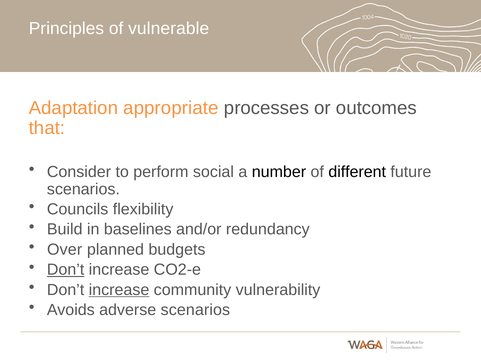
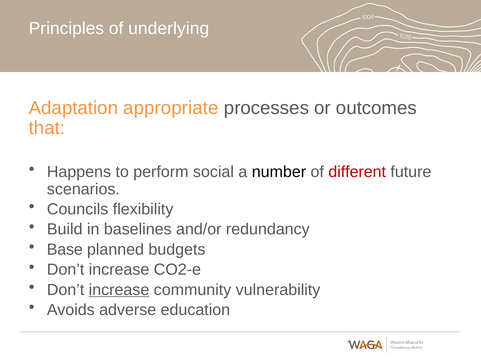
vulnerable: vulnerable -> underlying (169, 28)
Consider: Consider -> Happens (79, 172)
different colour: black -> red (357, 172)
Over: Over -> Base (65, 250)
Don’t underline: present -> none (66, 270)
adverse scenarios: scenarios -> education (195, 311)
